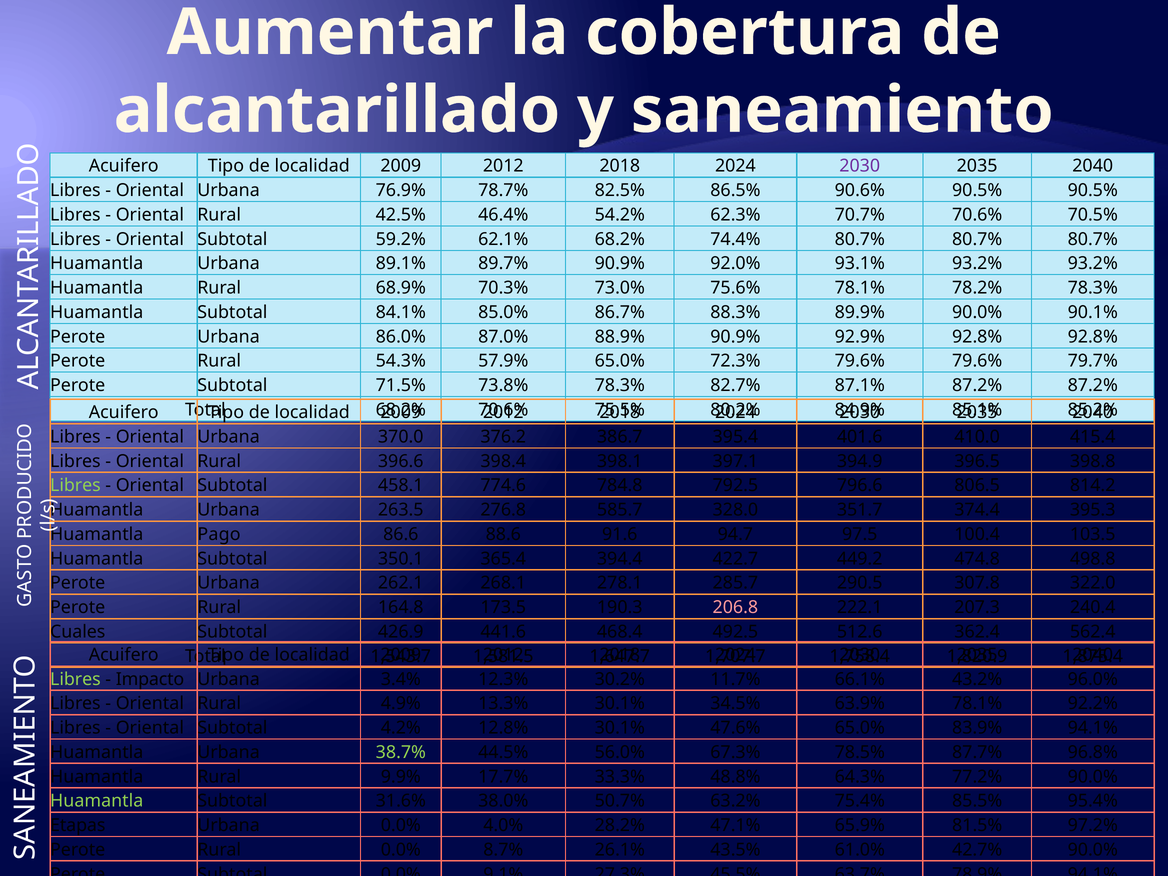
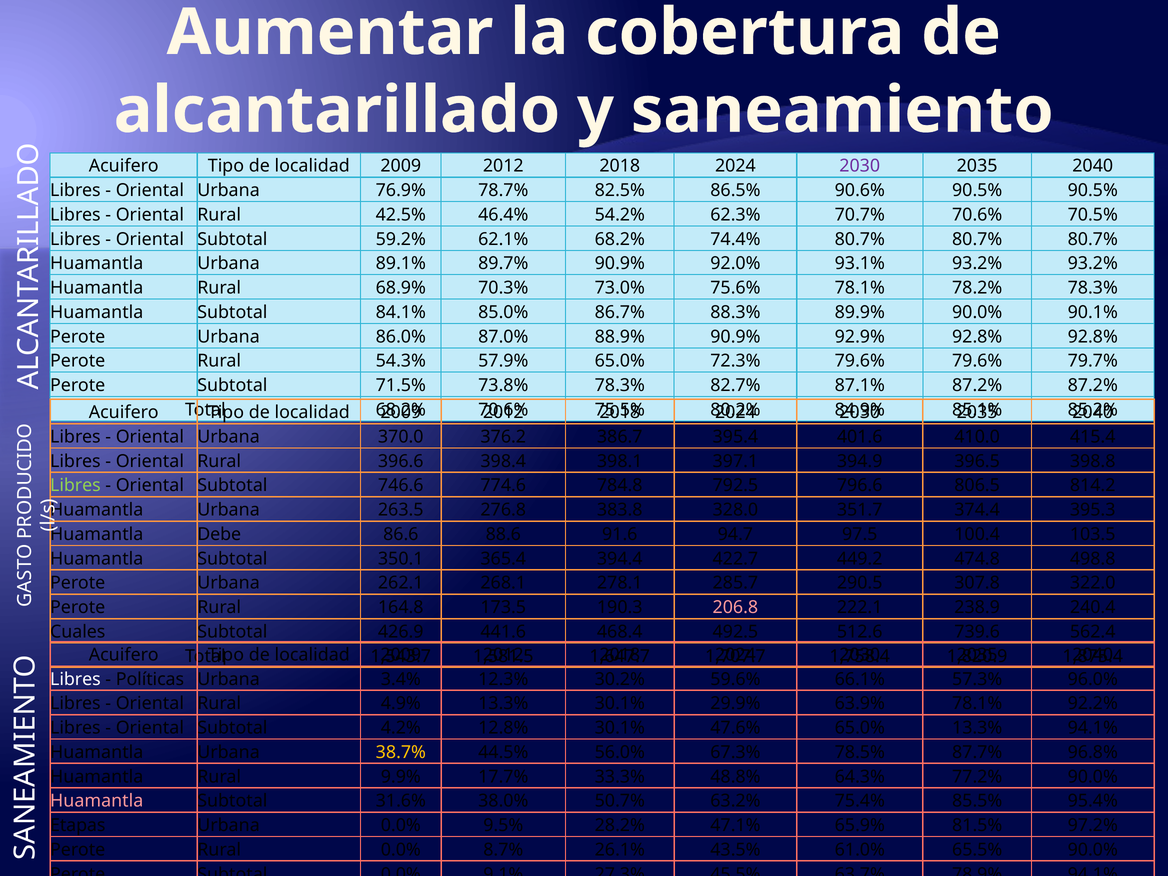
458.1: 458.1 -> 746.6 (401, 486)
585.7: 585.7 -> 383.8 (620, 510)
Pago: Pago -> Debe (219, 534)
207.3: 207.3 -> 238.9 (977, 607)
362.4: 362.4 -> 739.6 (977, 632)
Libres colour: light green -> white (75, 679)
Impacto: Impacto -> Políticas (150, 679)
11.7%: 11.7% -> 59.6% (735, 679)
43.2%: 43.2% -> 57.3% (977, 679)
34.5%: 34.5% -> 29.9% (735, 704)
65.0% 83.9%: 83.9% -> 13.3% (977, 728)
38.7% colour: light green -> yellow (401, 752)
Huamantla colour: light green -> pink (97, 801)
0.0% 4.0%: 4.0% -> 9.5% (503, 825)
42.7%: 42.7% -> 65.5% (977, 850)
